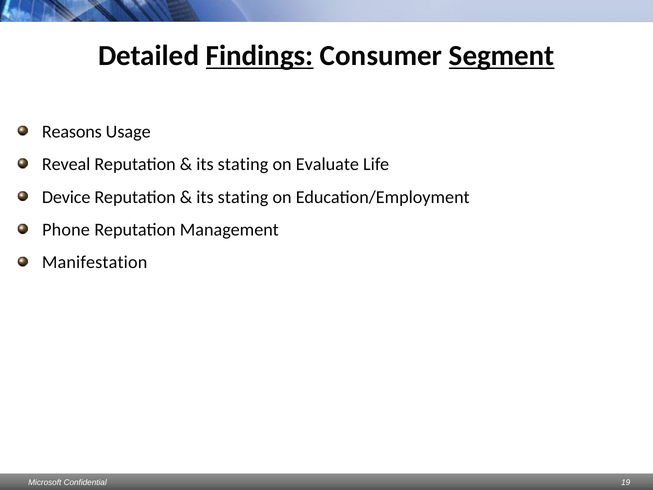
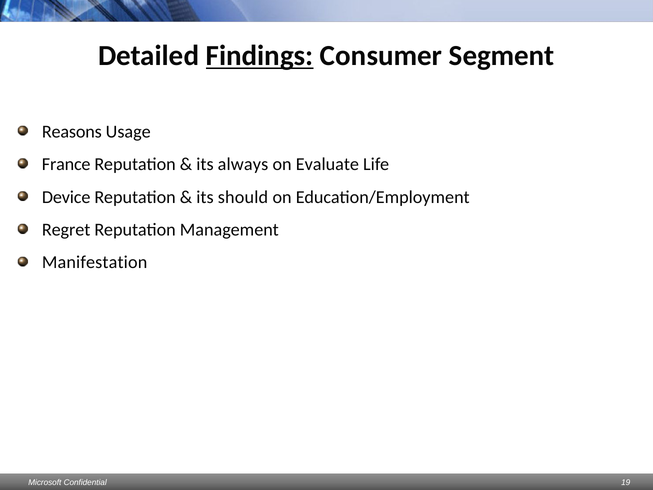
Segment underline: present -> none (502, 56)
Reveal: Reveal -> France (66, 164)
stating: stating -> always (243, 164)
stating: stating -> should (243, 197)
Phone: Phone -> Regret (66, 230)
